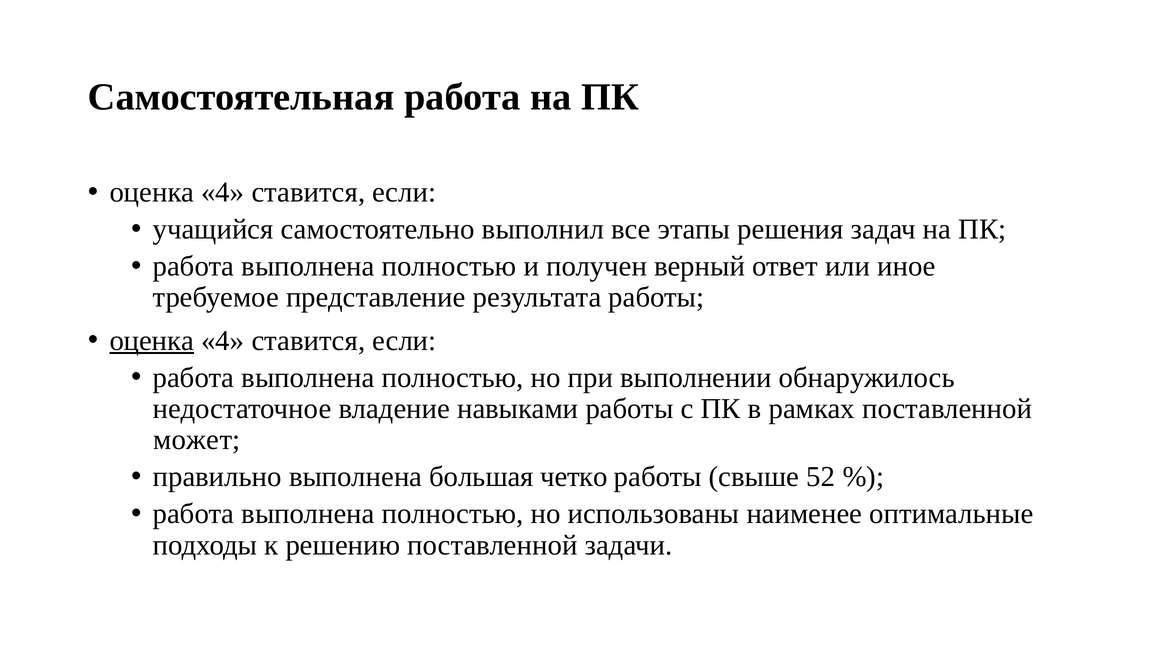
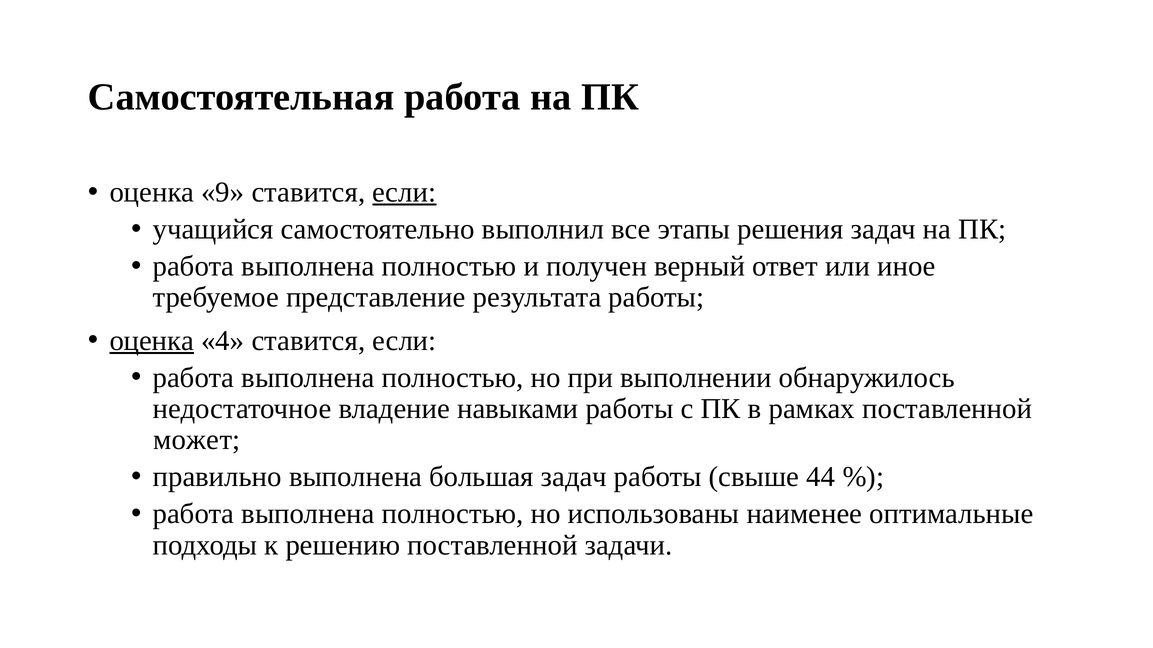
4: 4 -> 9 (223, 192)
если underline: none -> present (404, 192)
большая четко: четко -> задач (574, 477)
52: 52 -> 44 (821, 477)
